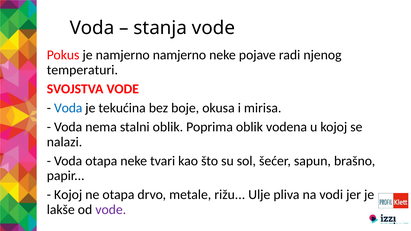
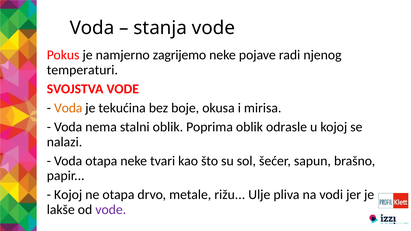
namjerno namjerno: namjerno -> zagrijemo (179, 55)
Voda colour: blue -> orange (68, 108)
vodena: vodena -> odrasle (287, 127)
